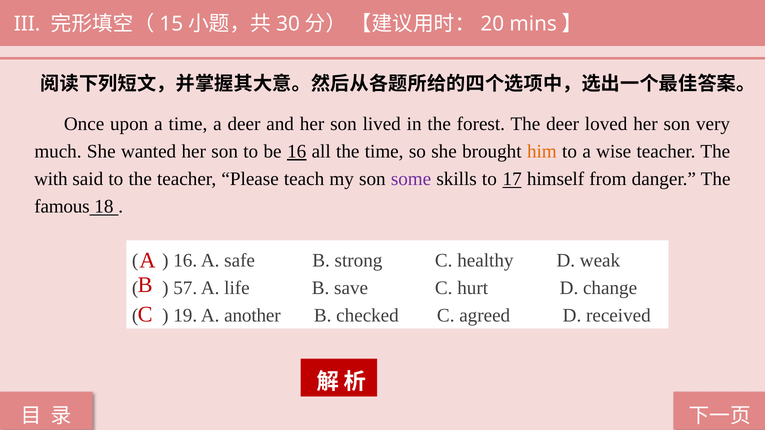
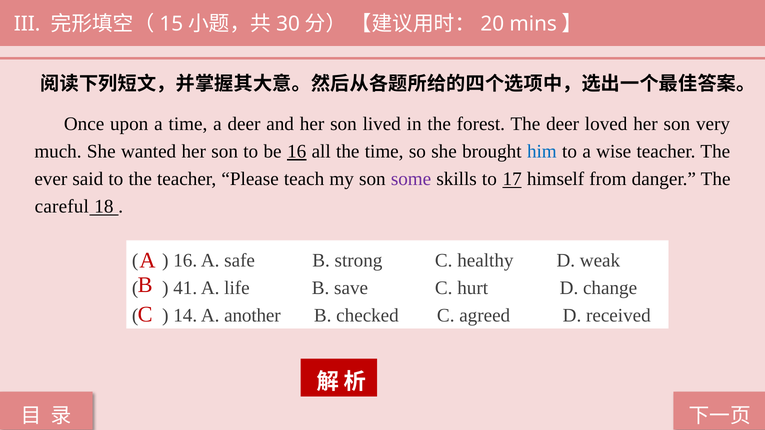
him colour: orange -> blue (542, 151)
with: with -> ever (51, 179)
famous: famous -> careful (62, 206)
57: 57 -> 41 (185, 288)
19: 19 -> 14 (185, 316)
